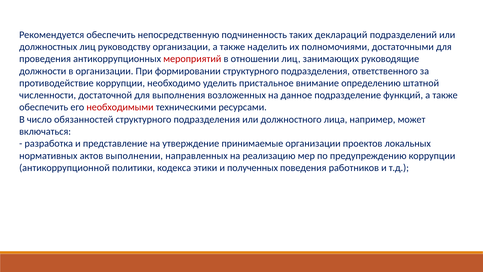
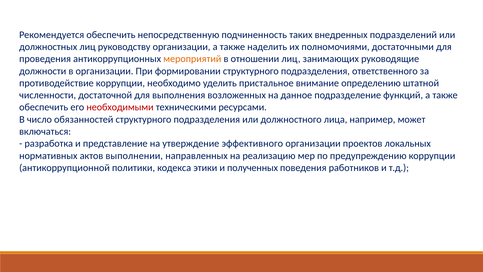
деклараций: деклараций -> внедренных (341, 35)
мероприятий colour: red -> orange (192, 59)
принимаемые: принимаемые -> эффективного (252, 143)
